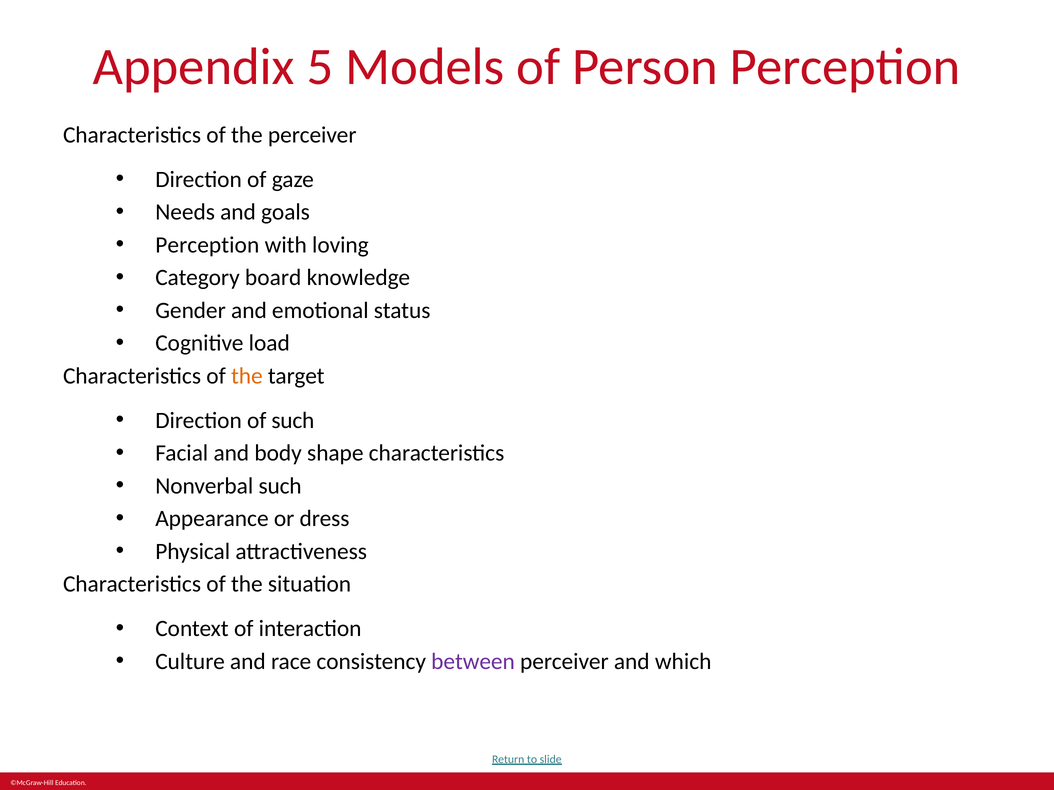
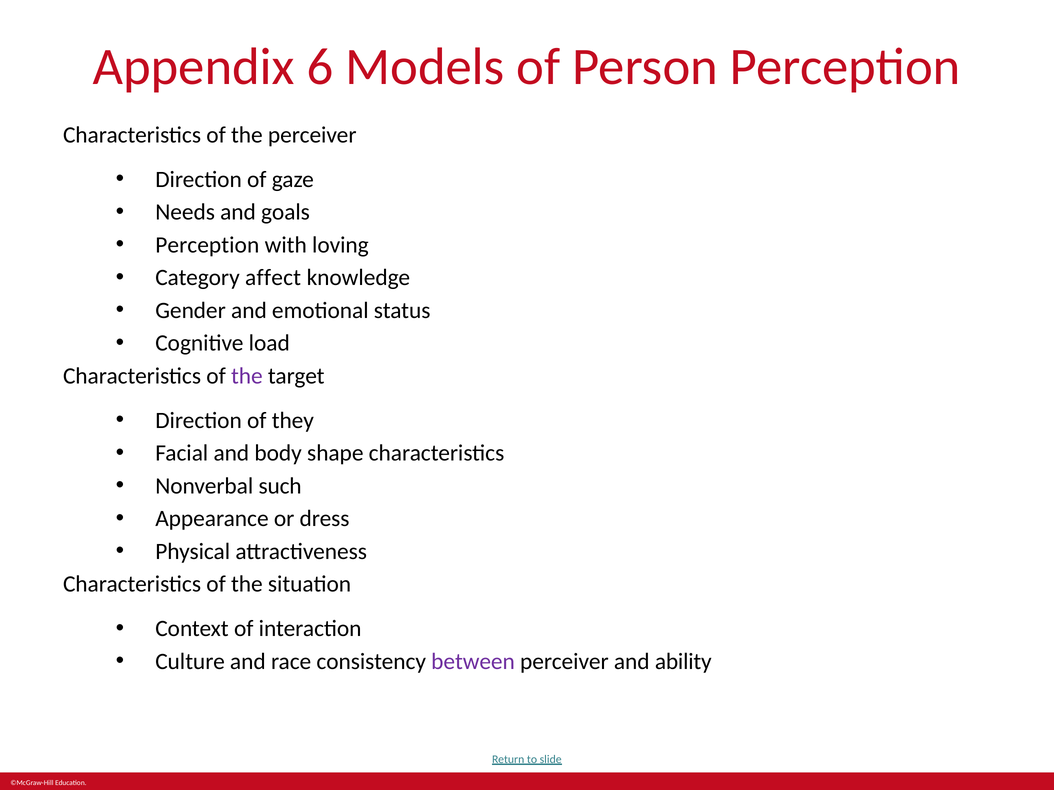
5: 5 -> 6 (320, 67)
board: board -> affect (273, 278)
the colour: orange -> purple (247, 376)
of such: such -> they (293, 421)
which: which -> ability (683, 662)
